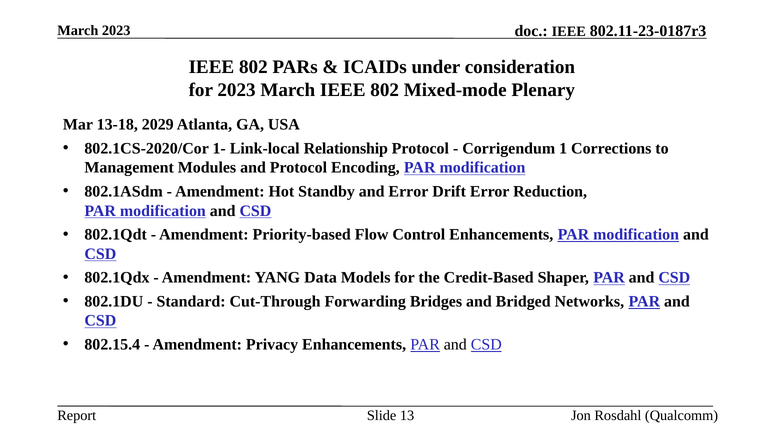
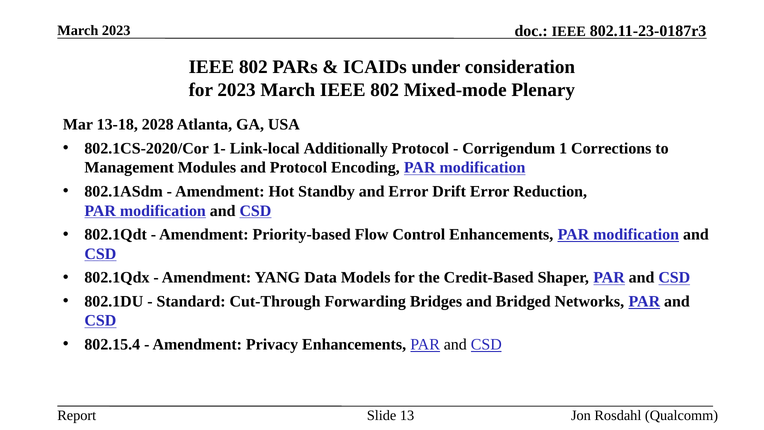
2029: 2029 -> 2028 (158, 125)
Relationship: Relationship -> Additionally (346, 149)
